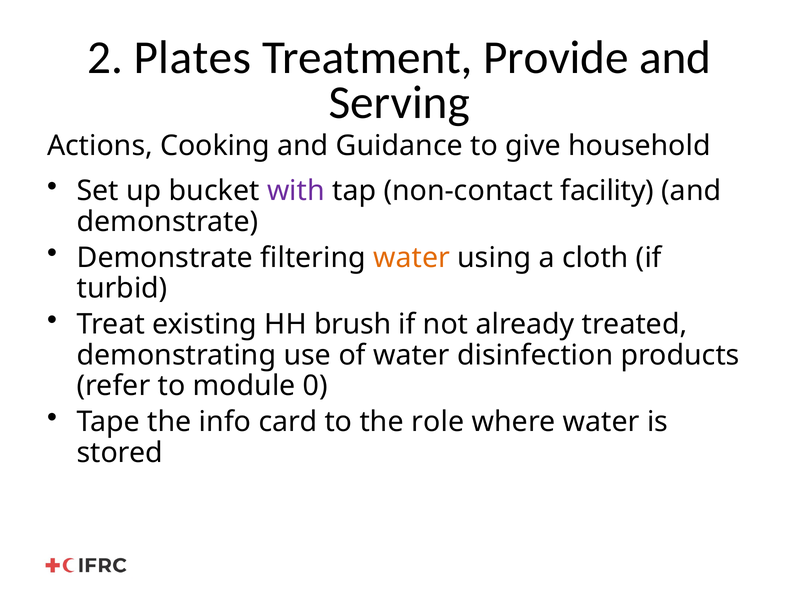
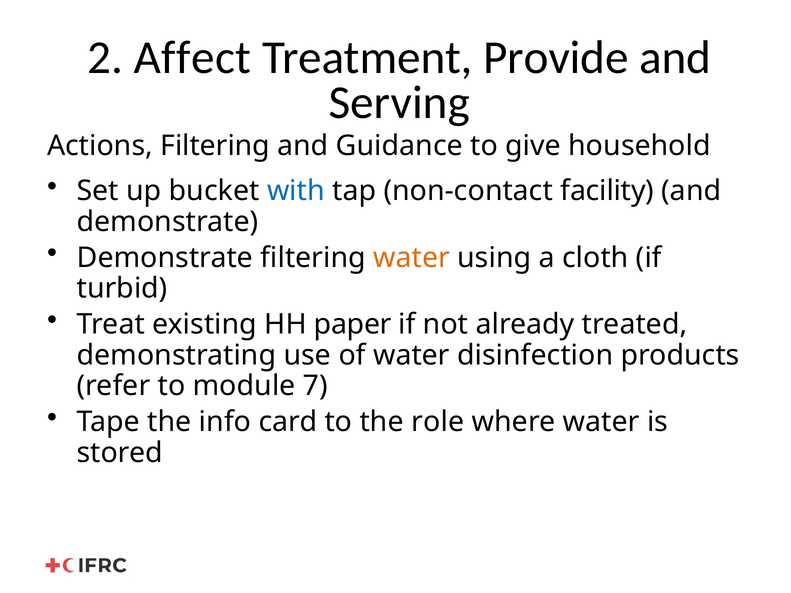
Plates: Plates -> Affect (192, 58)
Actions Cooking: Cooking -> Filtering (215, 146)
with colour: purple -> blue (296, 191)
brush: brush -> paper (353, 325)
0: 0 -> 7 (315, 386)
